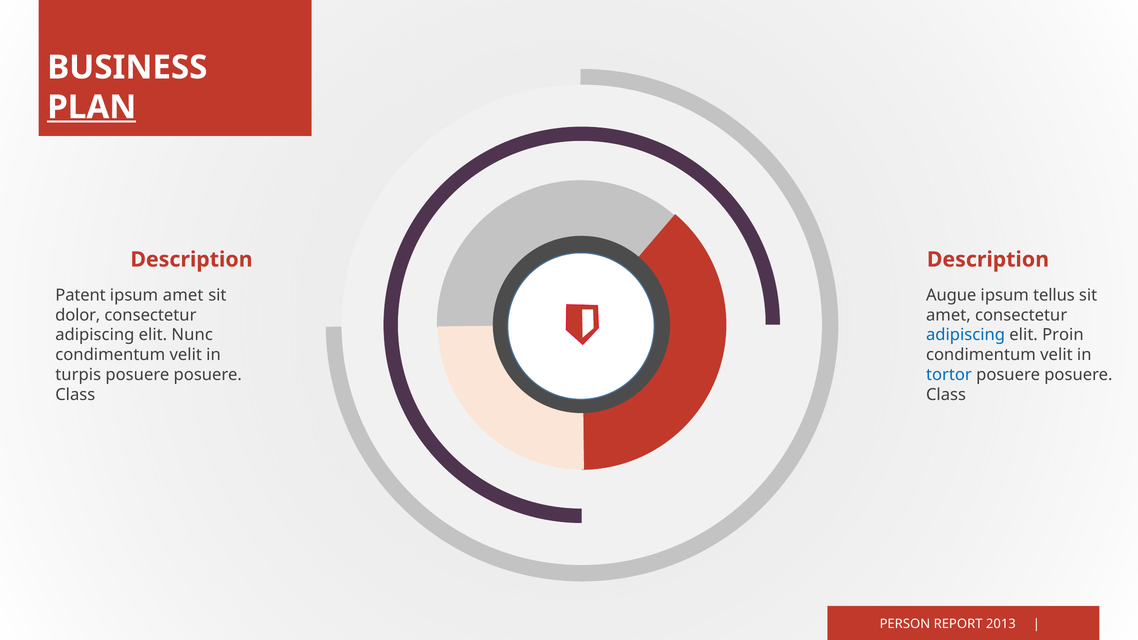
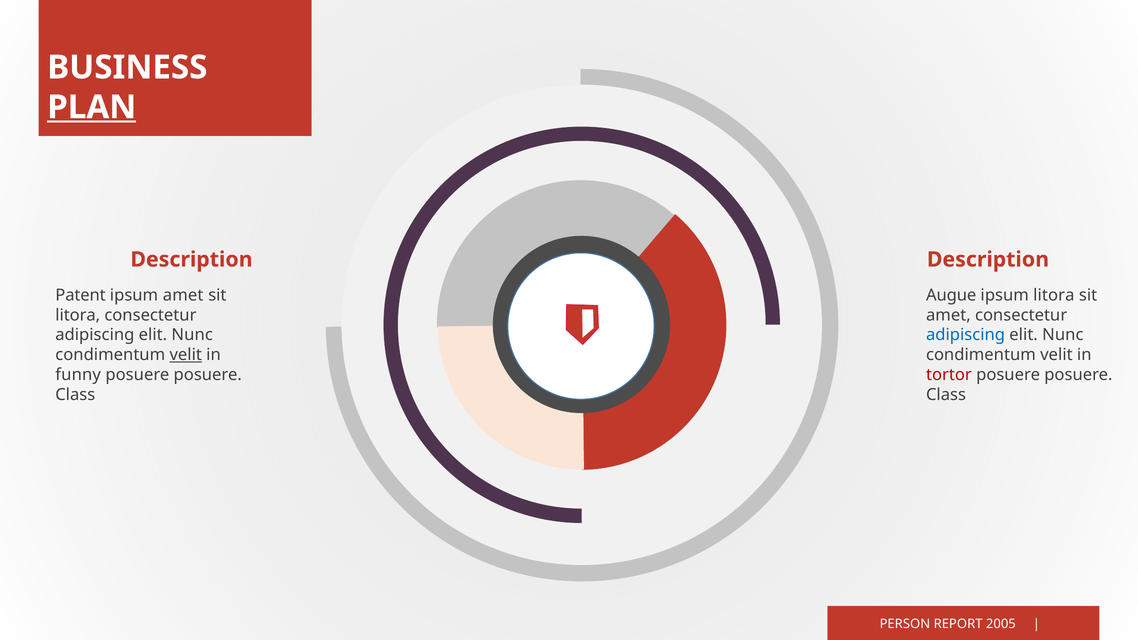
ipsum tellus: tellus -> litora (1054, 295)
dolor: dolor -> litora (78, 315)
Proin: Proin -> Nunc (1063, 335)
velit underline: none -> present (186, 355)
turpis: turpis -> funny (78, 375)
tortor colour: blue -> red (949, 375)
2013: 2013 -> 2005 (1001, 624)
